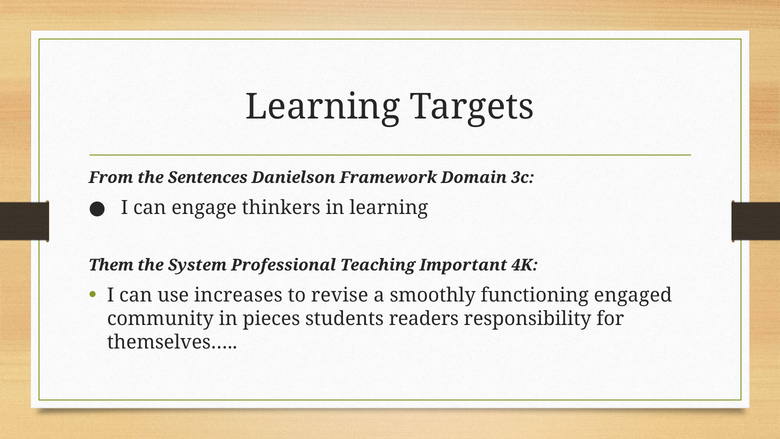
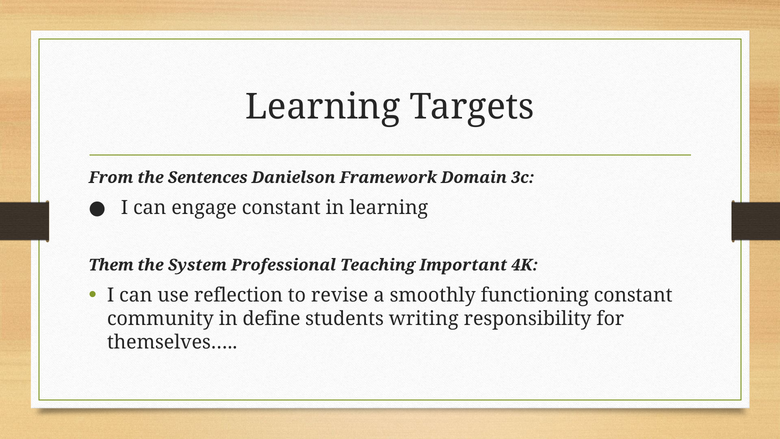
engage thinkers: thinkers -> constant (281, 208)
increases: increases -> reflection (238, 295)
functioning engaged: engaged -> constant (633, 295)
pieces: pieces -> define (272, 319)
readers: readers -> writing (424, 319)
